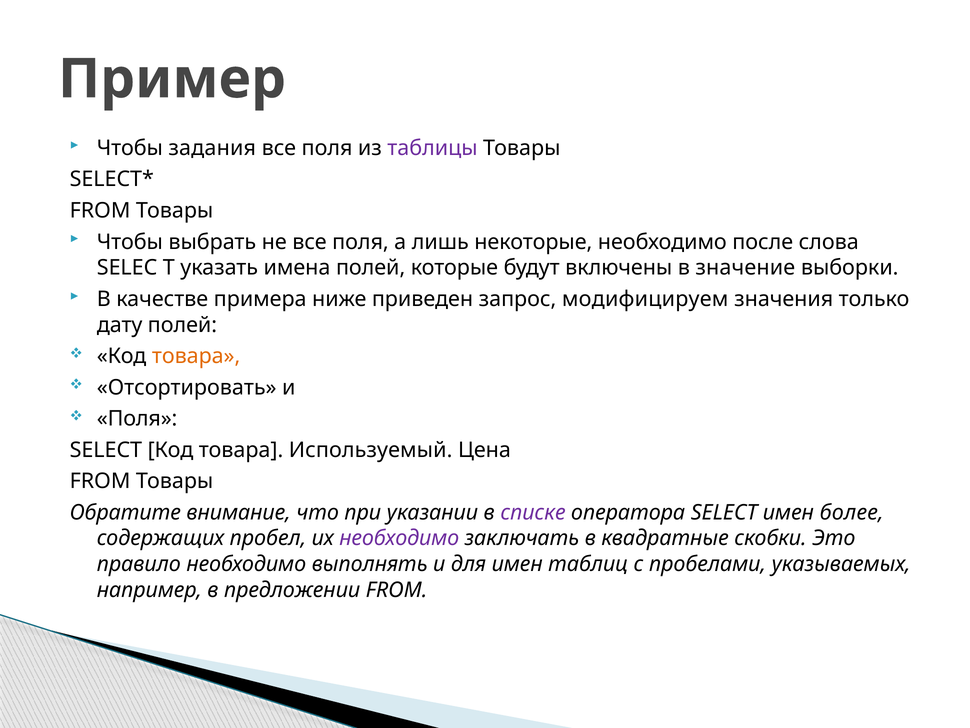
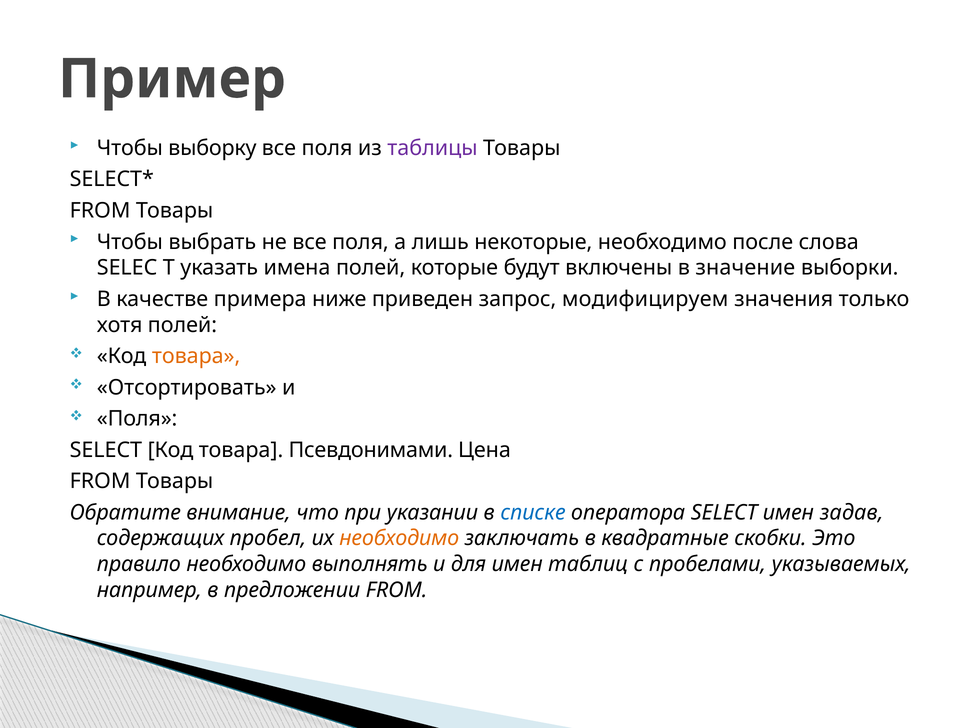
задания: задания -> выборку (212, 148)
дату: дату -> хотя (120, 325)
Используемый: Используемый -> Псевдонимами (371, 450)
списке colour: purple -> blue (533, 512)
более: более -> задав (852, 512)
необходимо colour: purple -> orange (399, 538)
